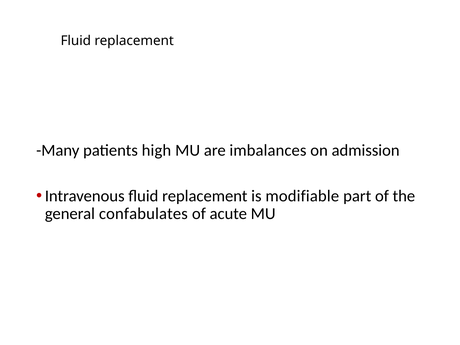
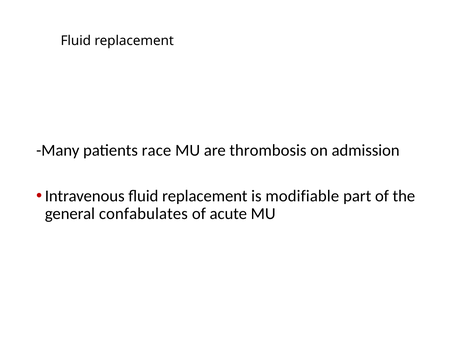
high: high -> race (156, 150)
imbalances: imbalances -> thrombosis (268, 150)
